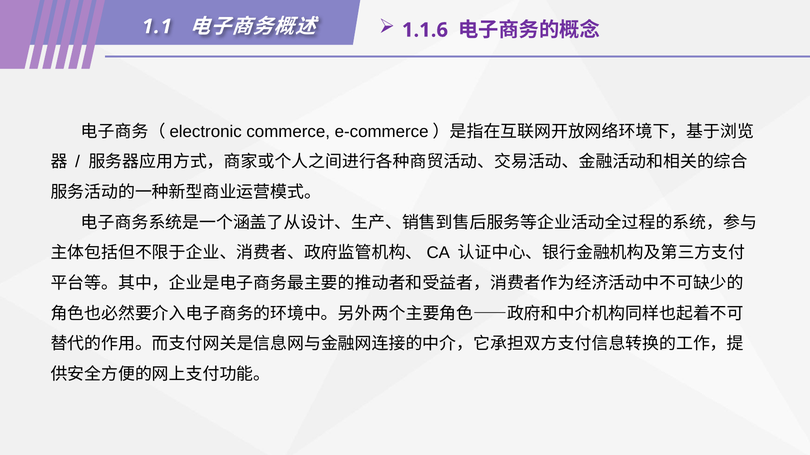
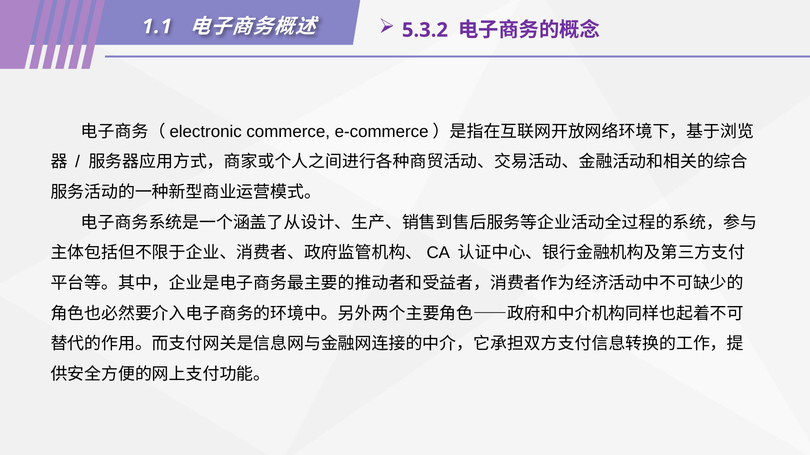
1.1.6: 1.1.6 -> 5.3.2 (425, 30)
